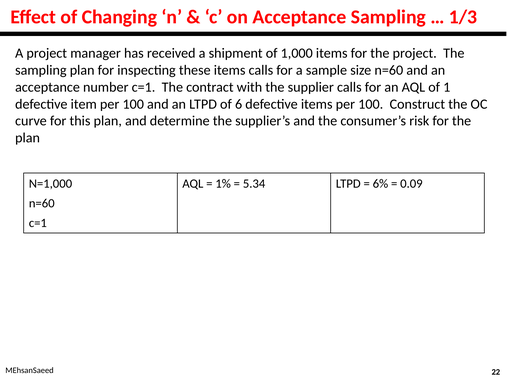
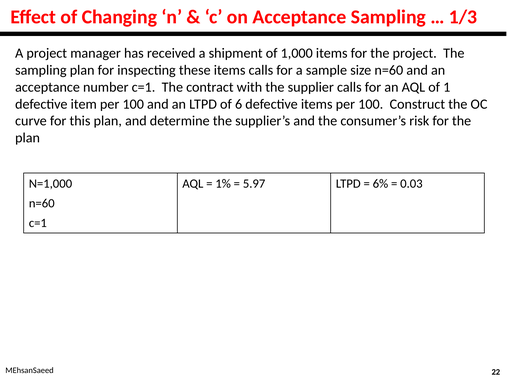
5.34: 5.34 -> 5.97 (254, 184)
0.09: 0.09 -> 0.03 (411, 184)
